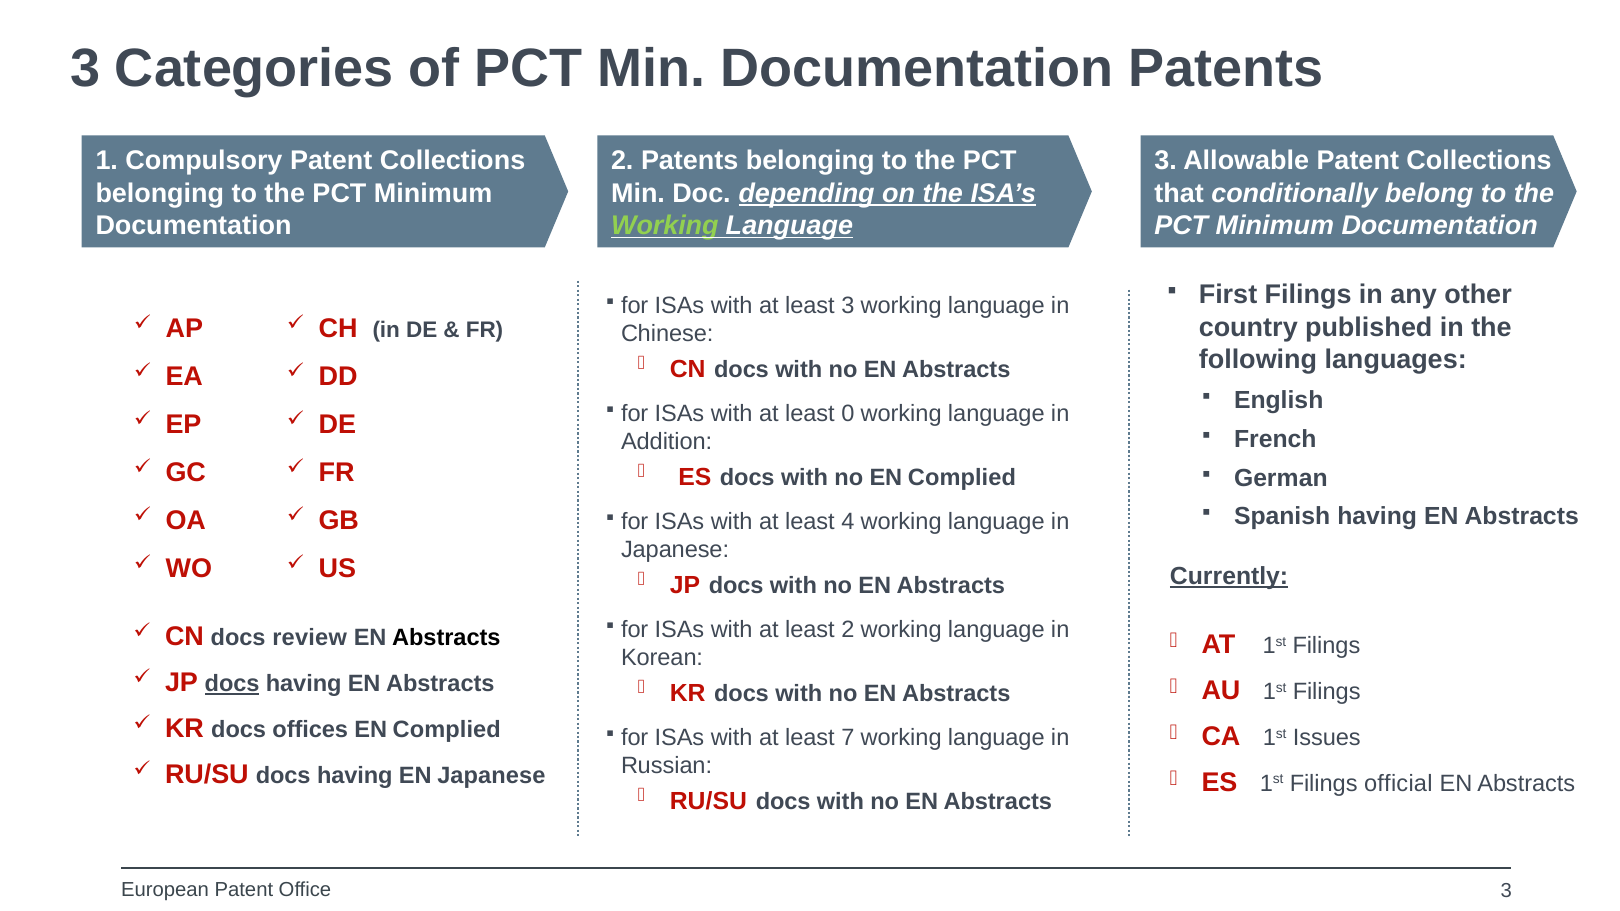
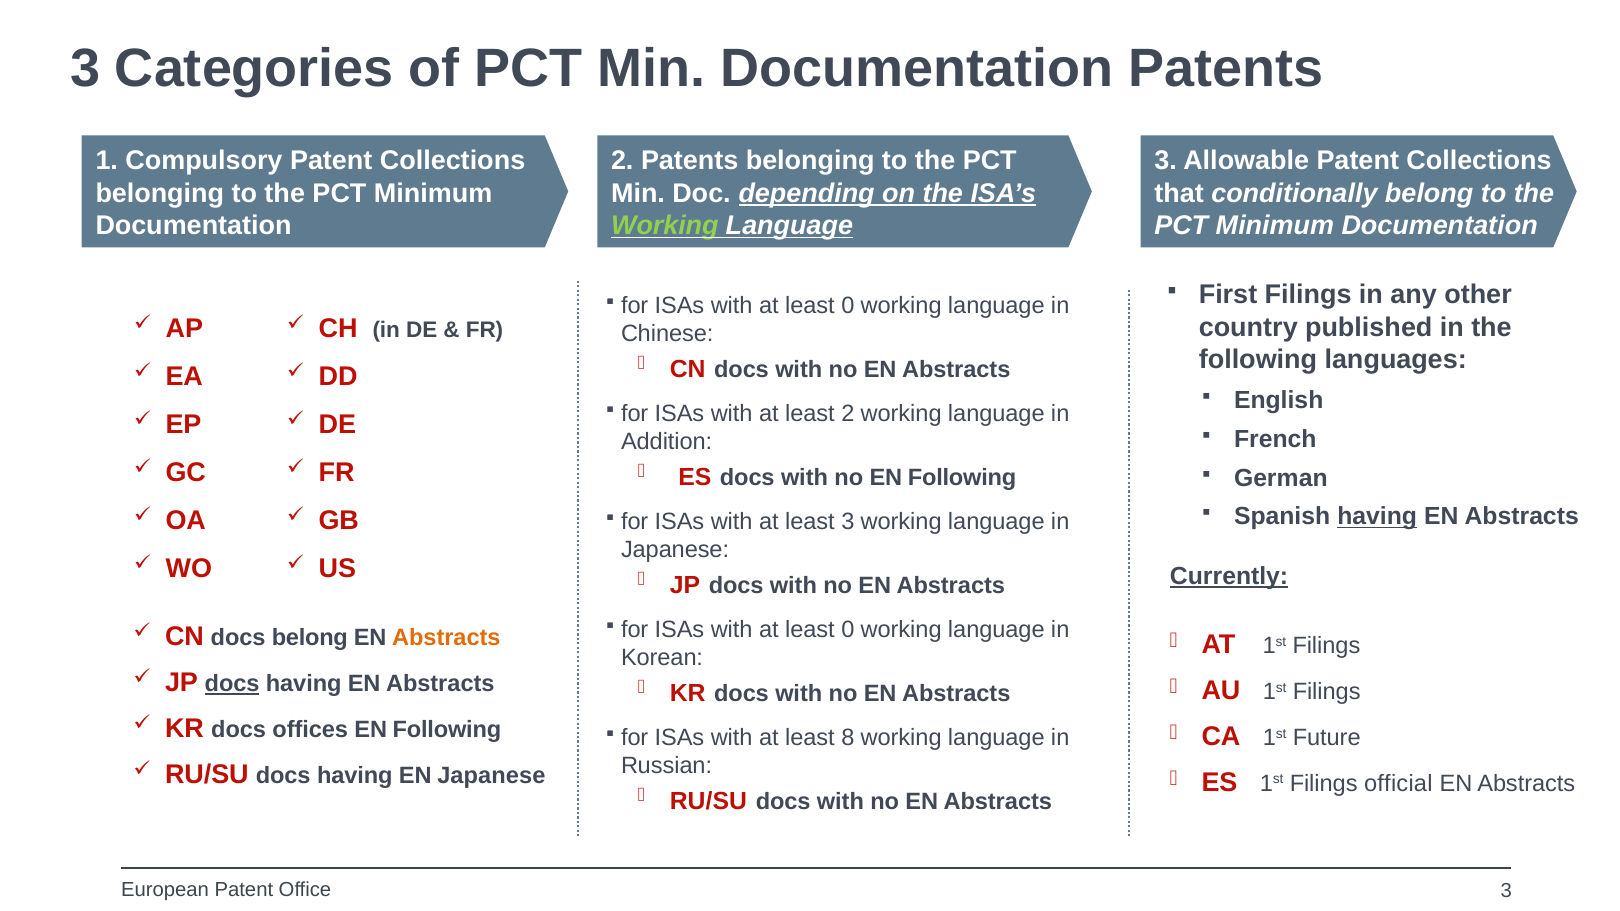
3: 3 -> 0 (848, 306)
least 0: 0 -> 2 (848, 414)
no EN Complied: Complied -> Following (962, 478)
having underline: none -> present (1377, 517)
least 4: 4 -> 3 (848, 522)
2: 2 -> 0 (848, 629)
docs review: review -> belong (310, 638)
Abstracts colour: black -> orange (446, 638)
Complied: Complied -> Following (447, 730)
Issues: Issues -> Future (1327, 738)
7: 7 -> 8 (848, 737)
